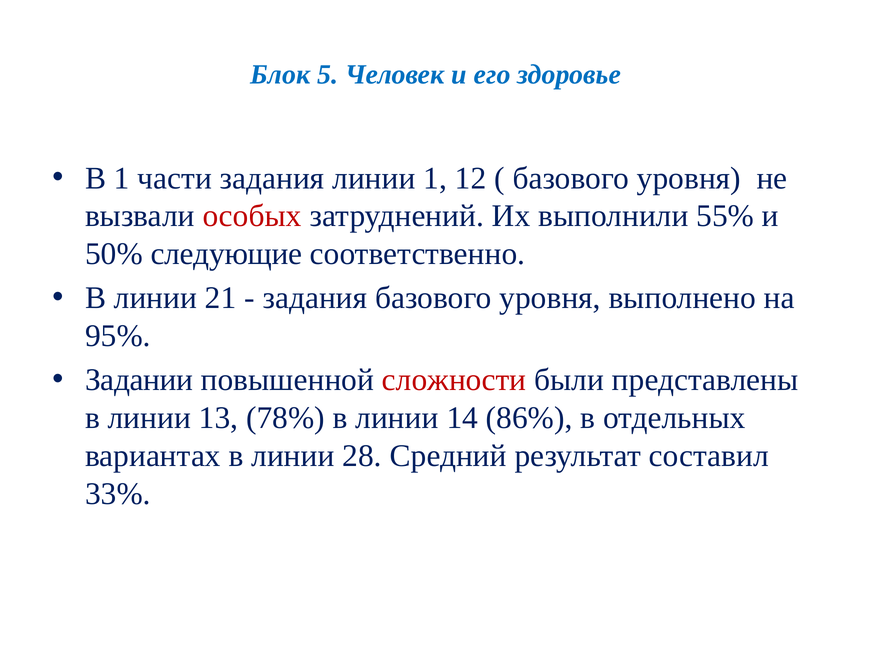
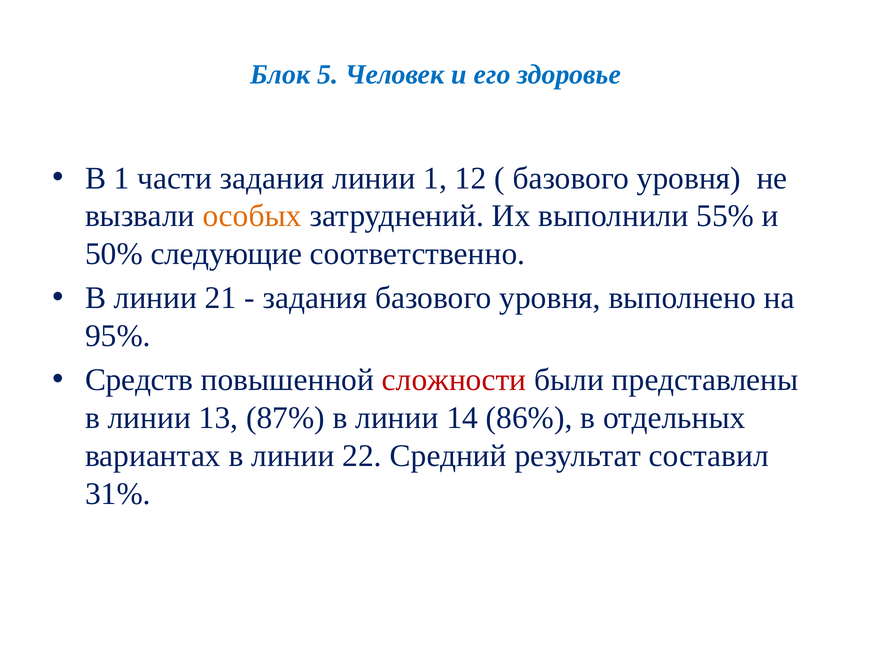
особых colour: red -> orange (252, 216)
Задании: Задании -> Средств (139, 380)
78%: 78% -> 87% (285, 418)
28: 28 -> 22 (362, 456)
33%: 33% -> 31% (118, 494)
